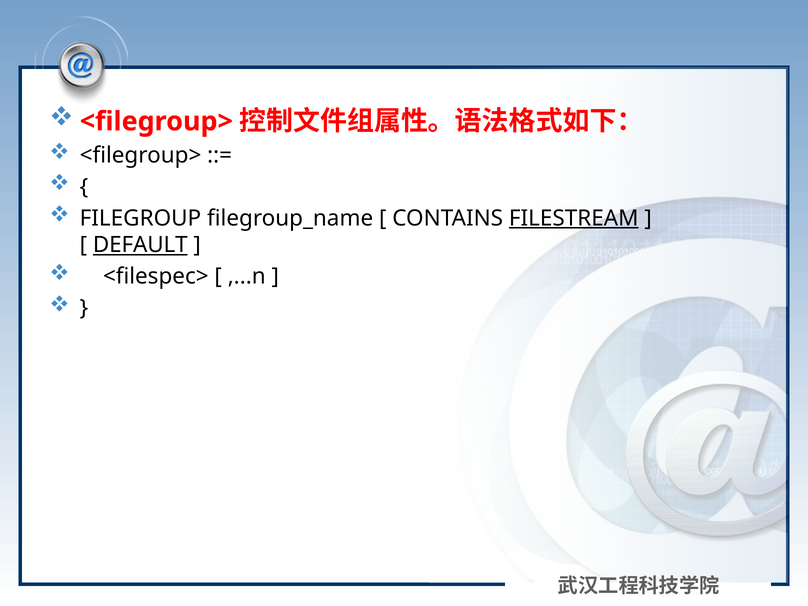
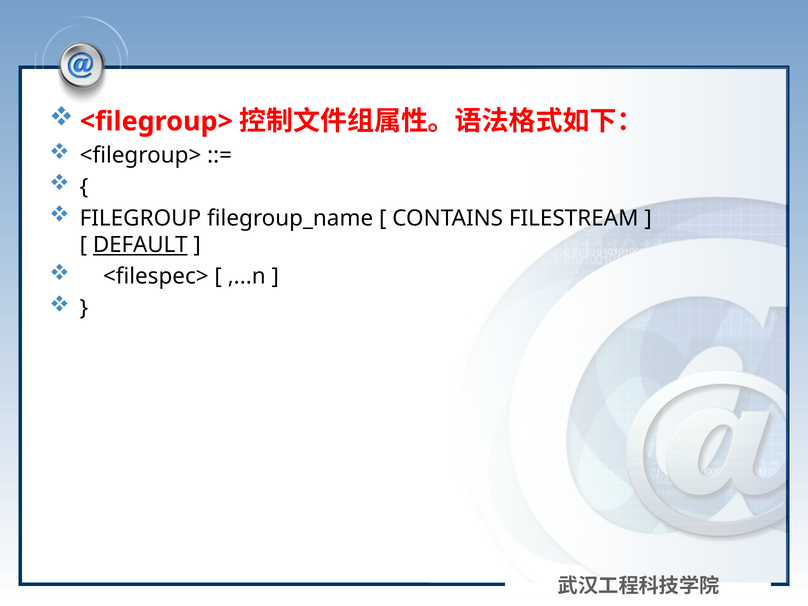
FILESTREAM underline: present -> none (574, 218)
